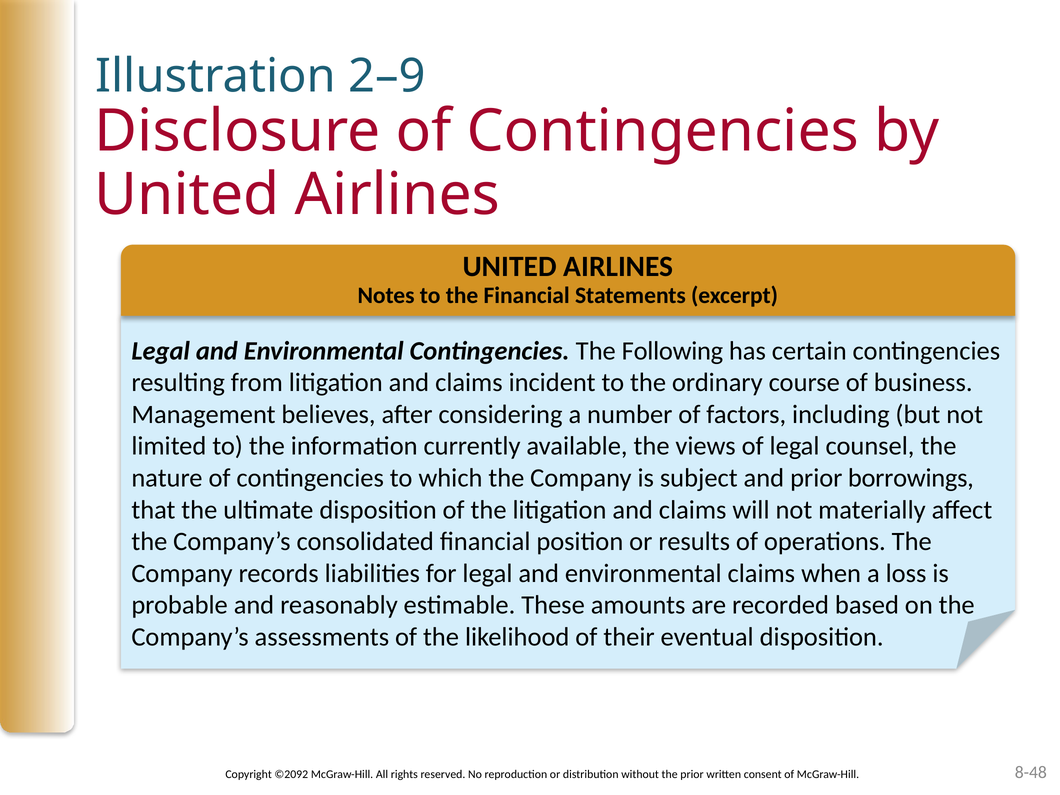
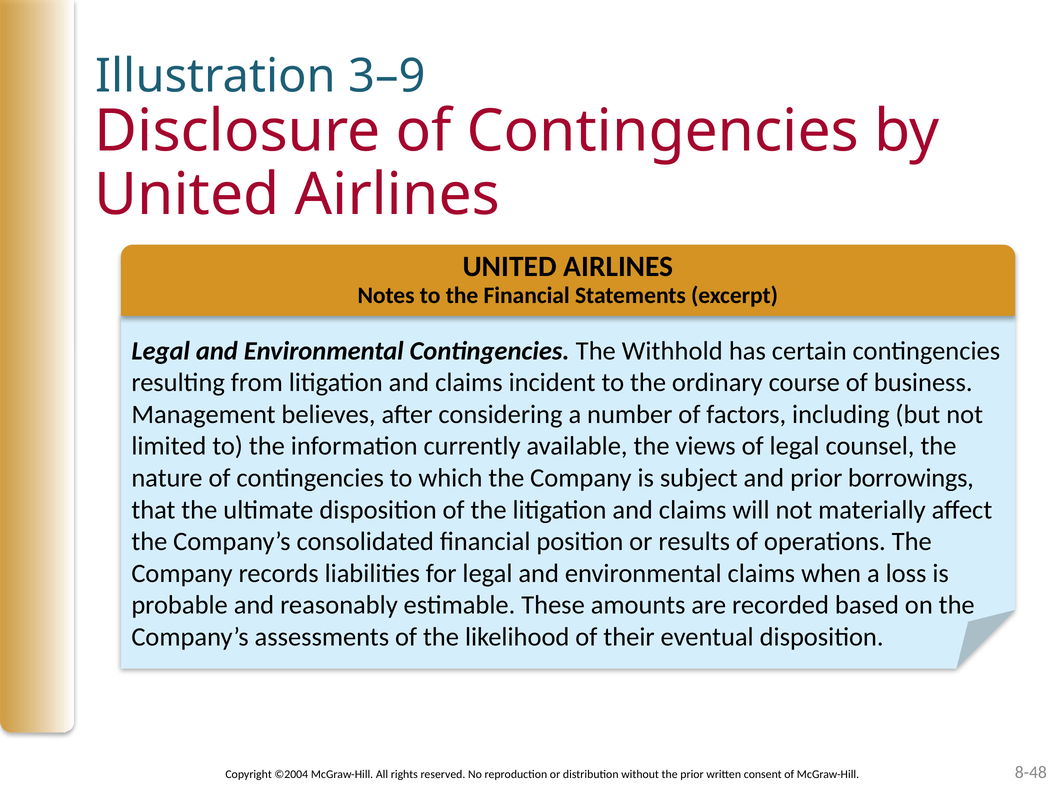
2–9: 2–9 -> 3–9 (387, 76)
Following: Following -> Withhold (672, 351)
©2092: ©2092 -> ©2004 (291, 774)
